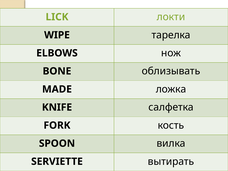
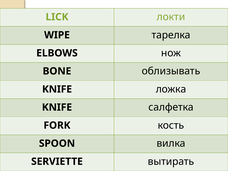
MADE: MADE -> KNIFE (57, 89)
